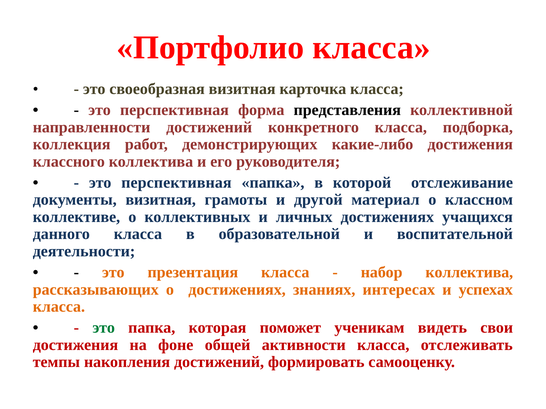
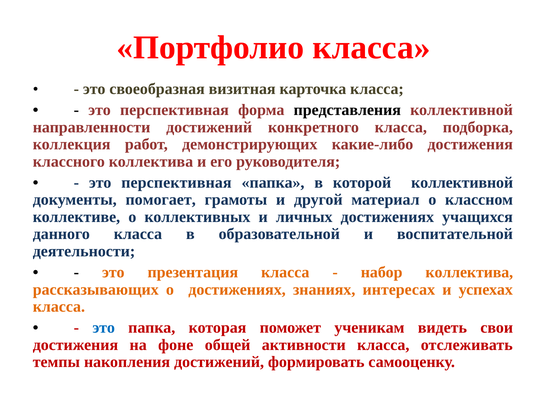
которой отслеживание: отслеживание -> коллективной (462, 183)
документы визитная: визитная -> помогает (161, 200)
это colour: green -> blue (104, 328)
